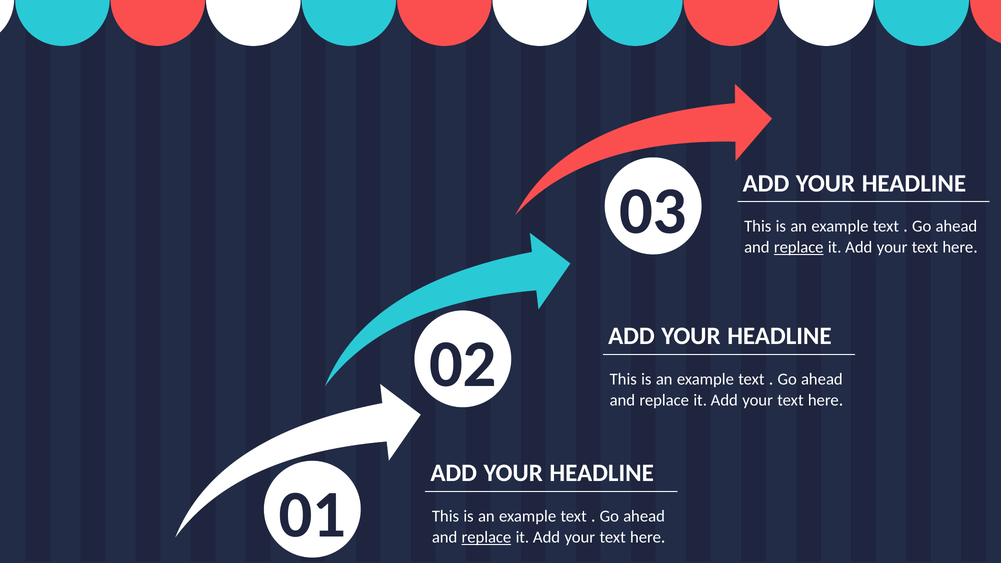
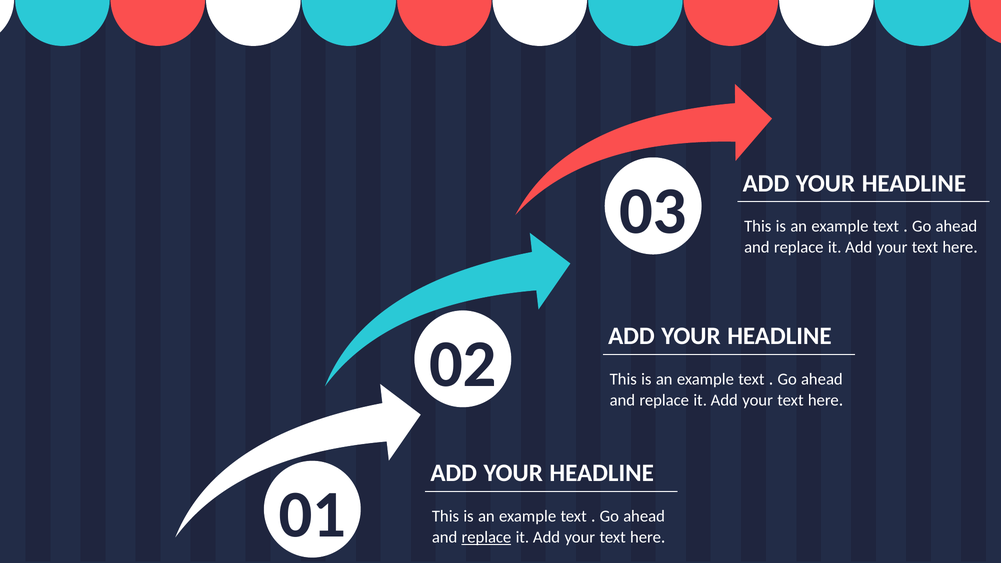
replace underline: present -> none (799, 247)
